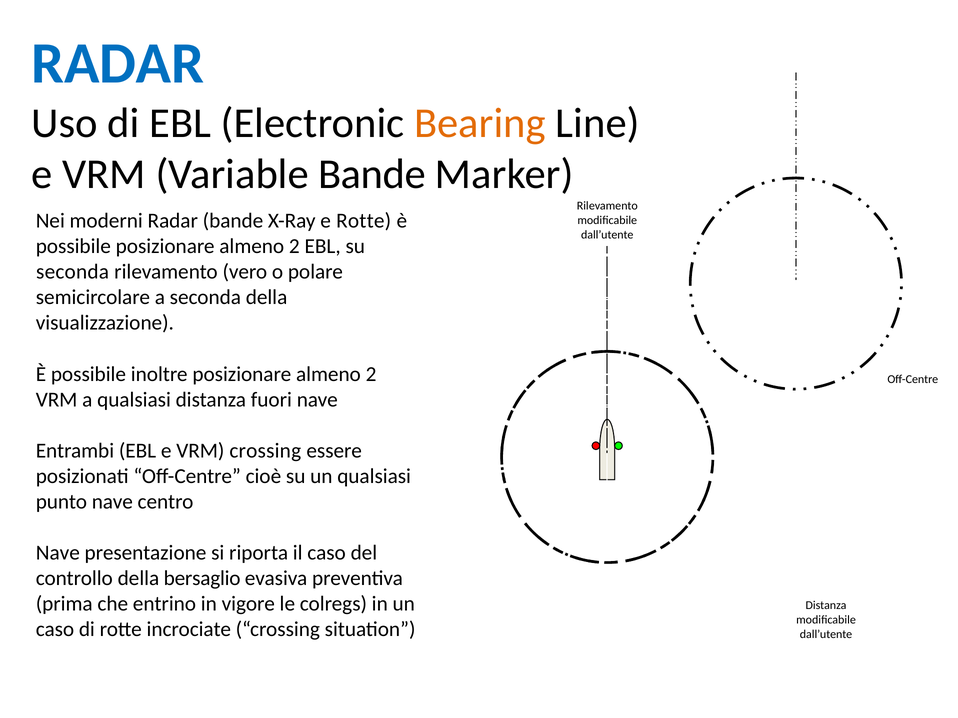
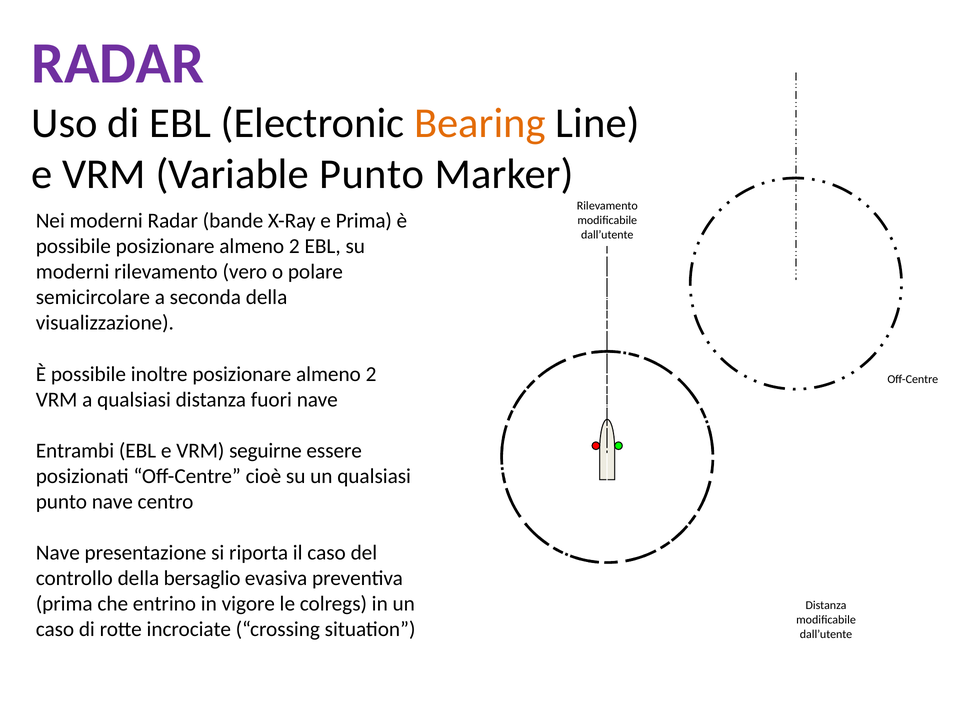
RADAR colour: blue -> purple (118, 64)
Variable Bande: Bande -> Punto (372, 174)
e Rotte: Rotte -> Prima (364, 221)
seconda: seconda -> moderni (73, 272)
VRM crossing: crossing -> seguirne (265, 451)
